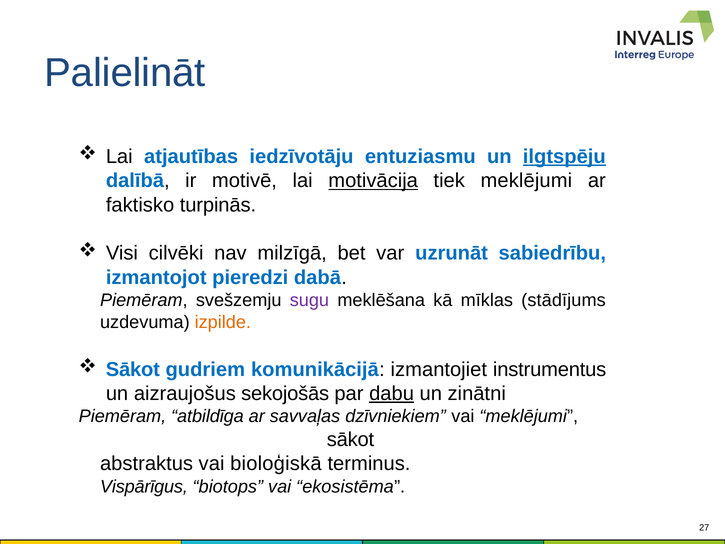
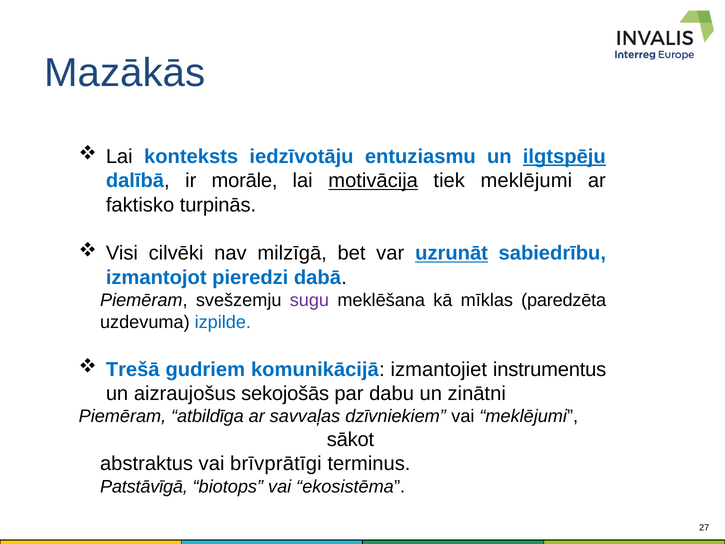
Palielināt: Palielināt -> Mazākās (125, 73)
atjautības: atjautības -> konteksts (191, 157)
motivē: motivē -> morāle (245, 181)
uzrunāt underline: none -> present (452, 253)
stādījums: stādījums -> paredzēta (564, 300)
izpilde colour: orange -> blue (223, 322)
Sākot: Sākot -> Trešā (133, 369)
dabu underline: present -> none (392, 393)
bioloģiskā: bioloģiskā -> brīvprātīgi (276, 464)
Vispārīgus: Vispārīgus -> Patstāvīgā (144, 486)
